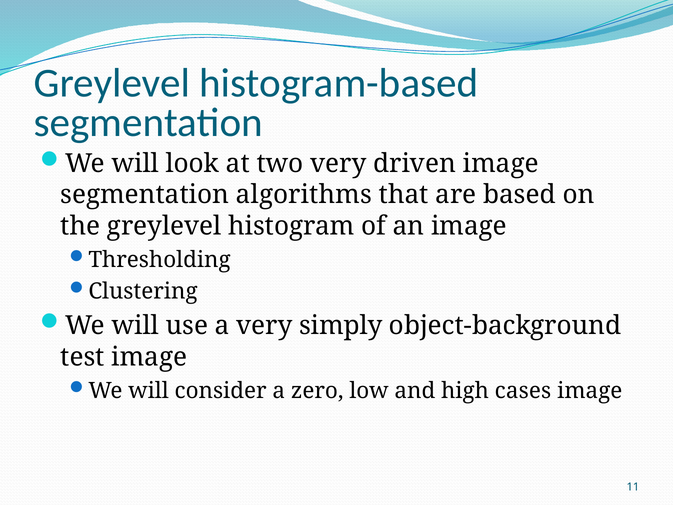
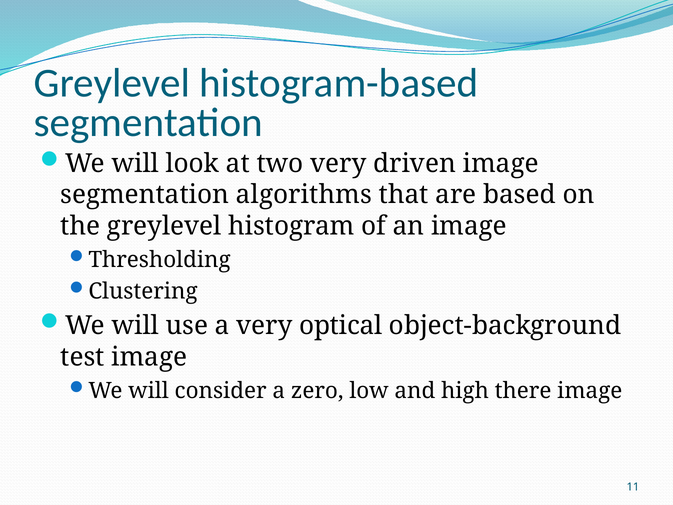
simply: simply -> optical (341, 326)
cases: cases -> there (523, 390)
